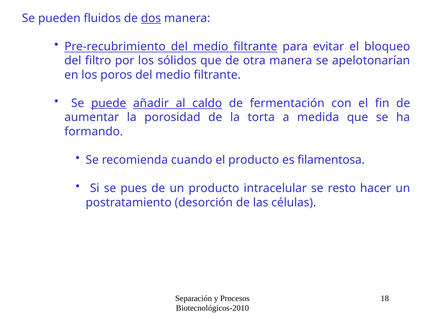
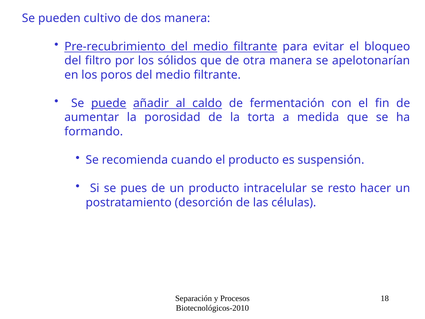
fluidos: fluidos -> cultivo (102, 18)
dos underline: present -> none (151, 18)
filamentosa: filamentosa -> suspensión (331, 160)
